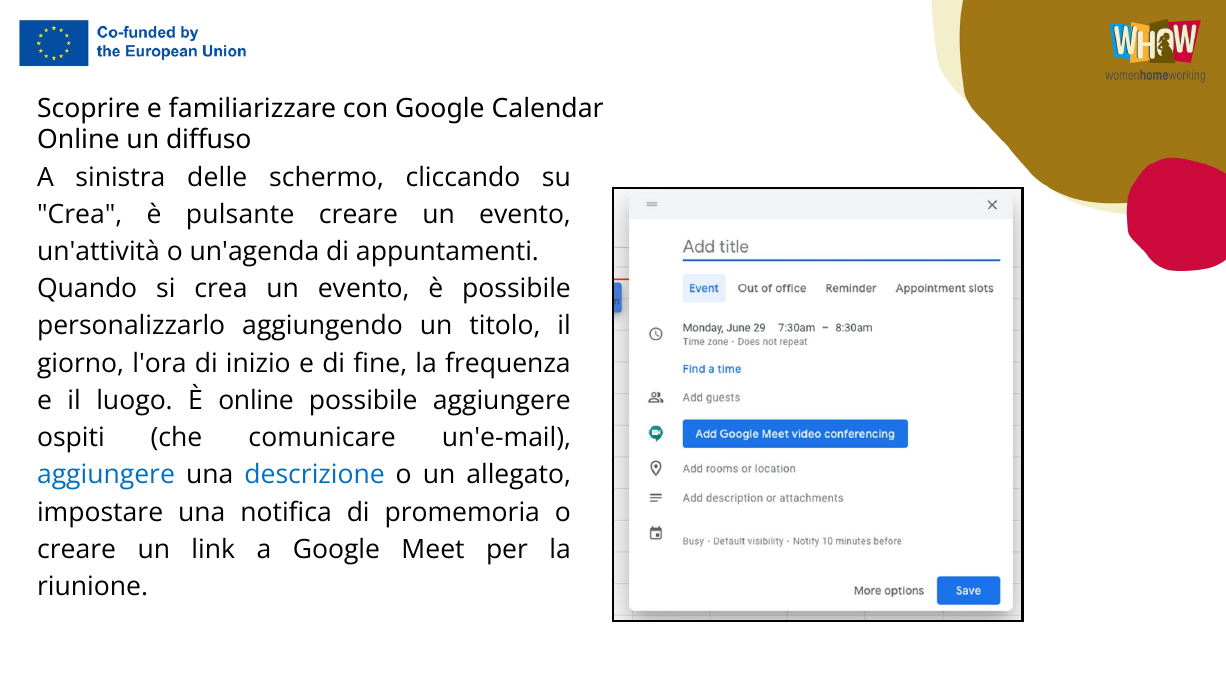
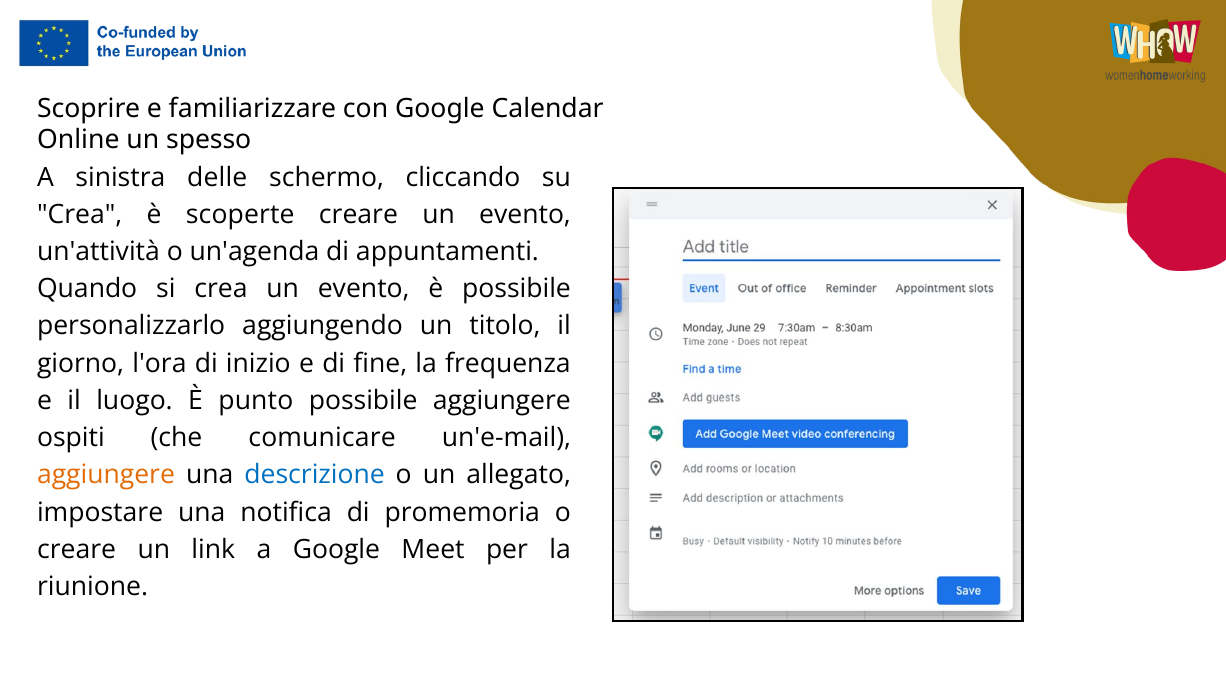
diffuso: diffuso -> spesso (209, 140)
pulsante: pulsante -> scoperte (240, 214)
È online: online -> punto (256, 400)
aggiungere colour: blue -> orange (106, 475)
